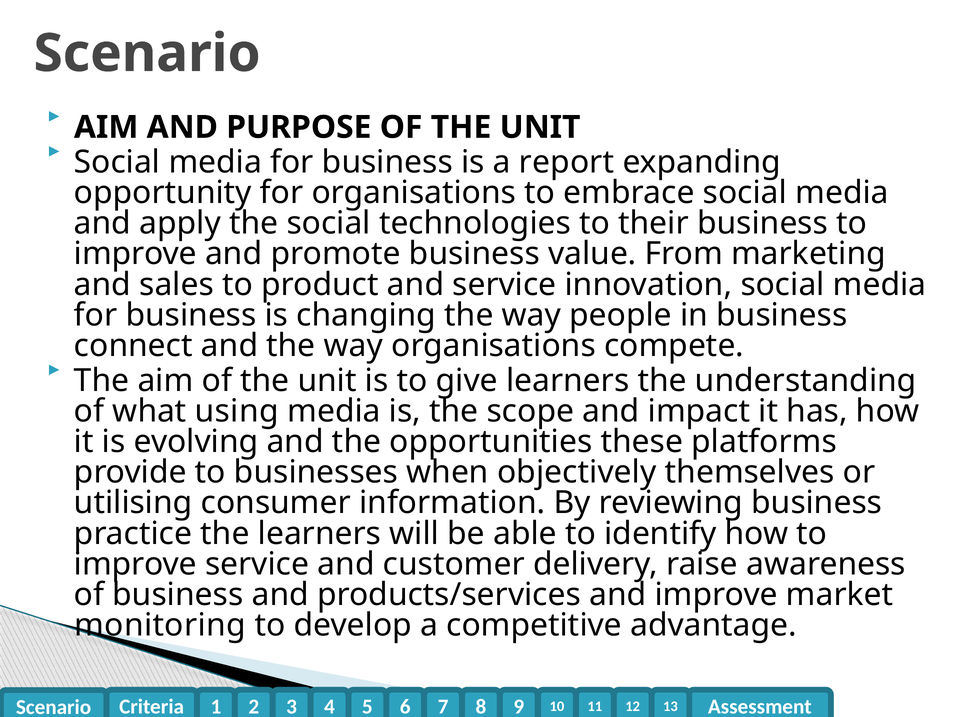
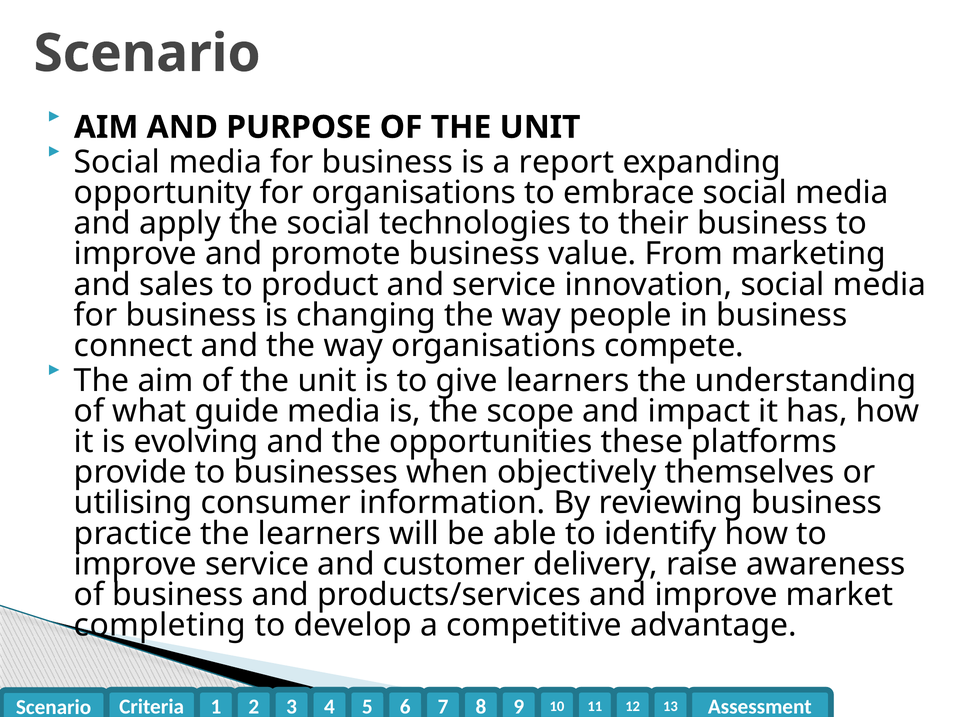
using: using -> guide (237, 411)
monitoring: monitoring -> completing (160, 625)
